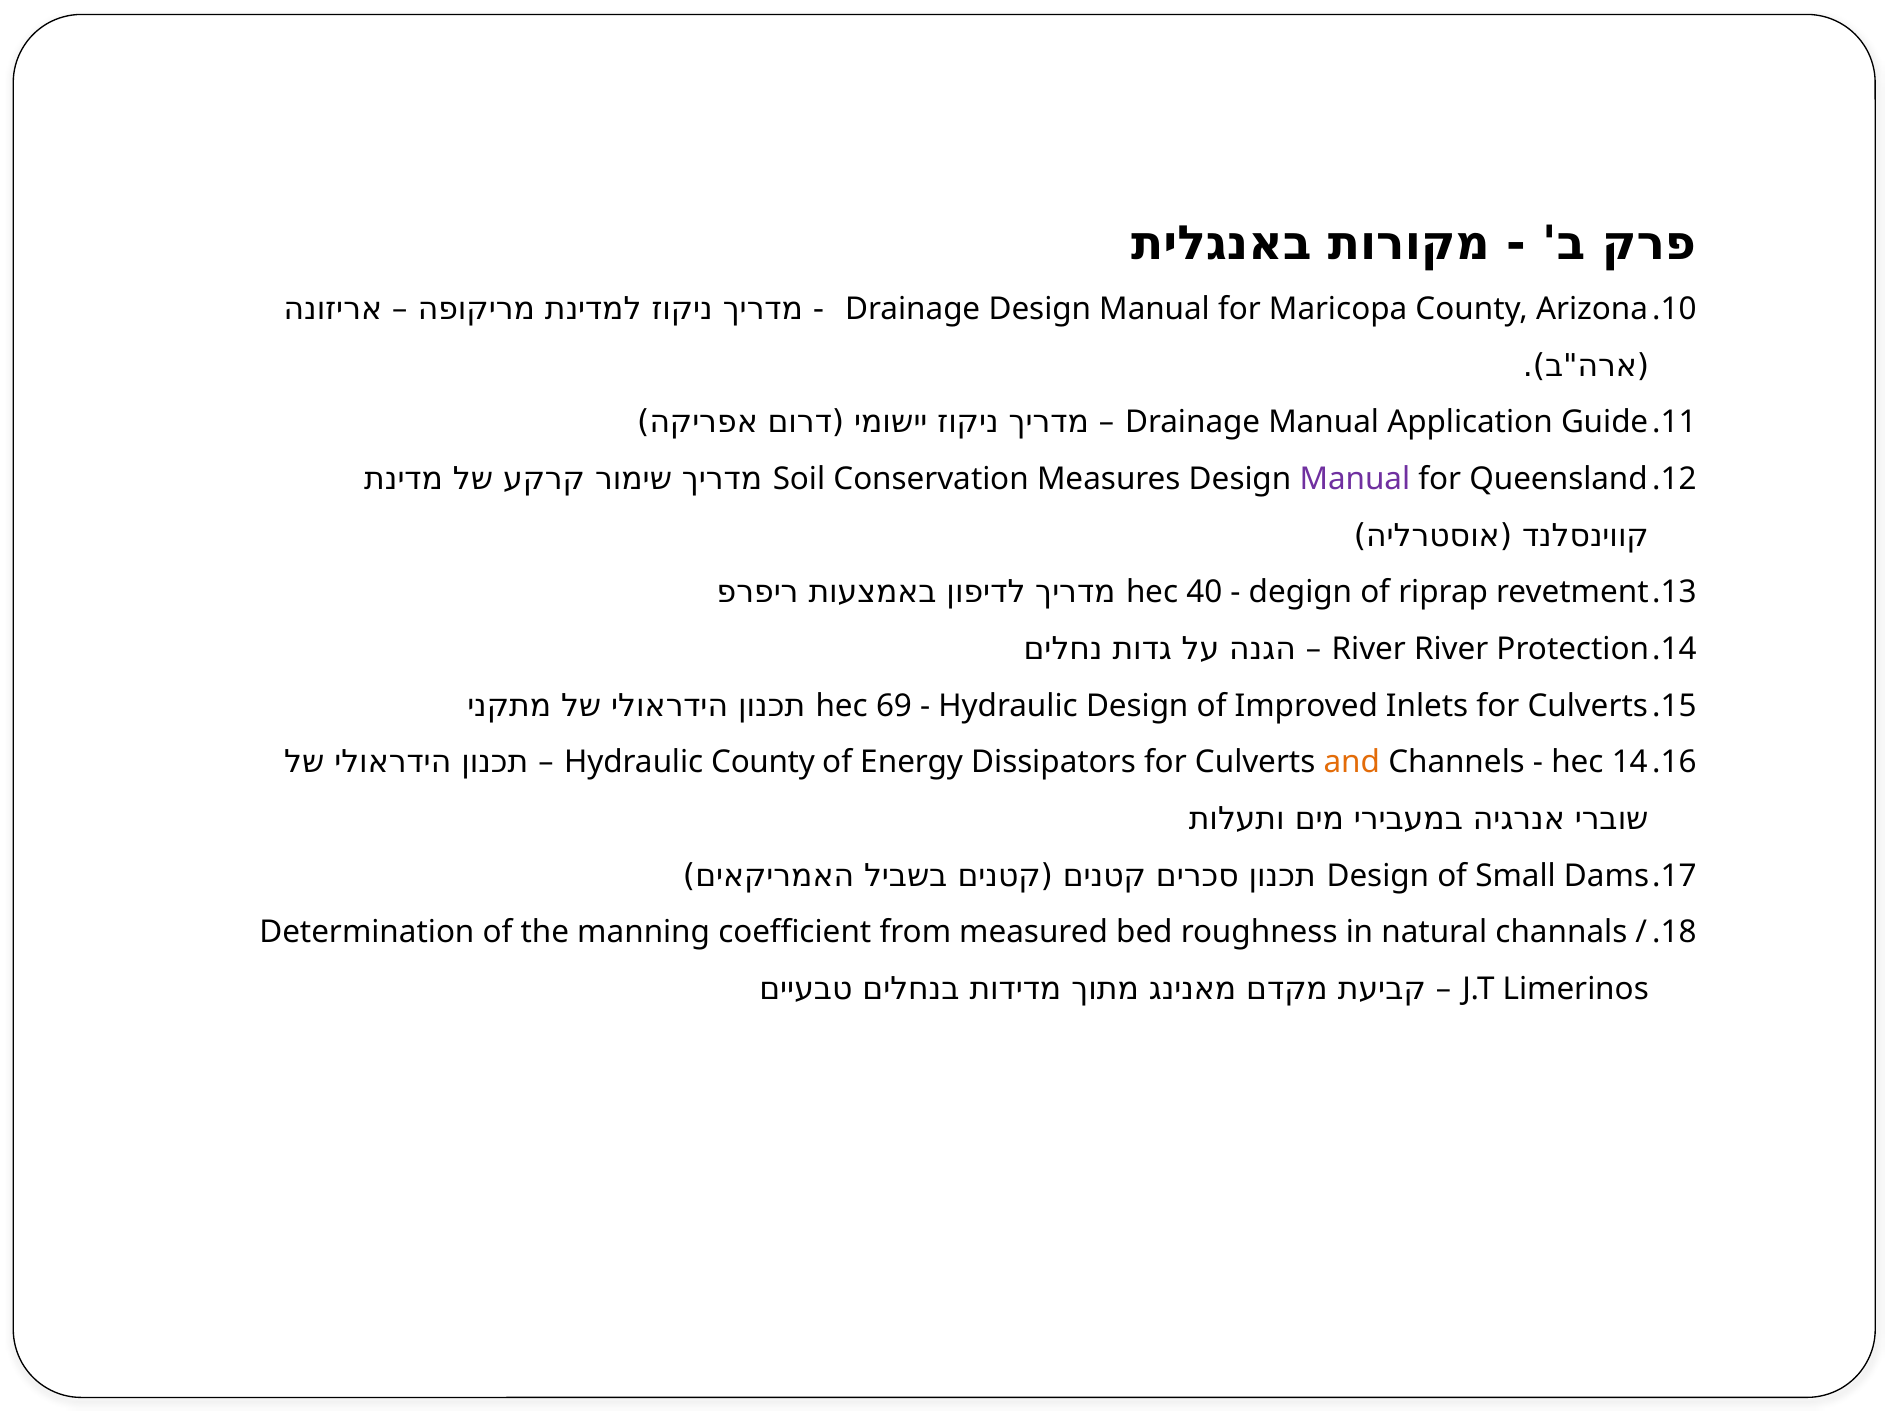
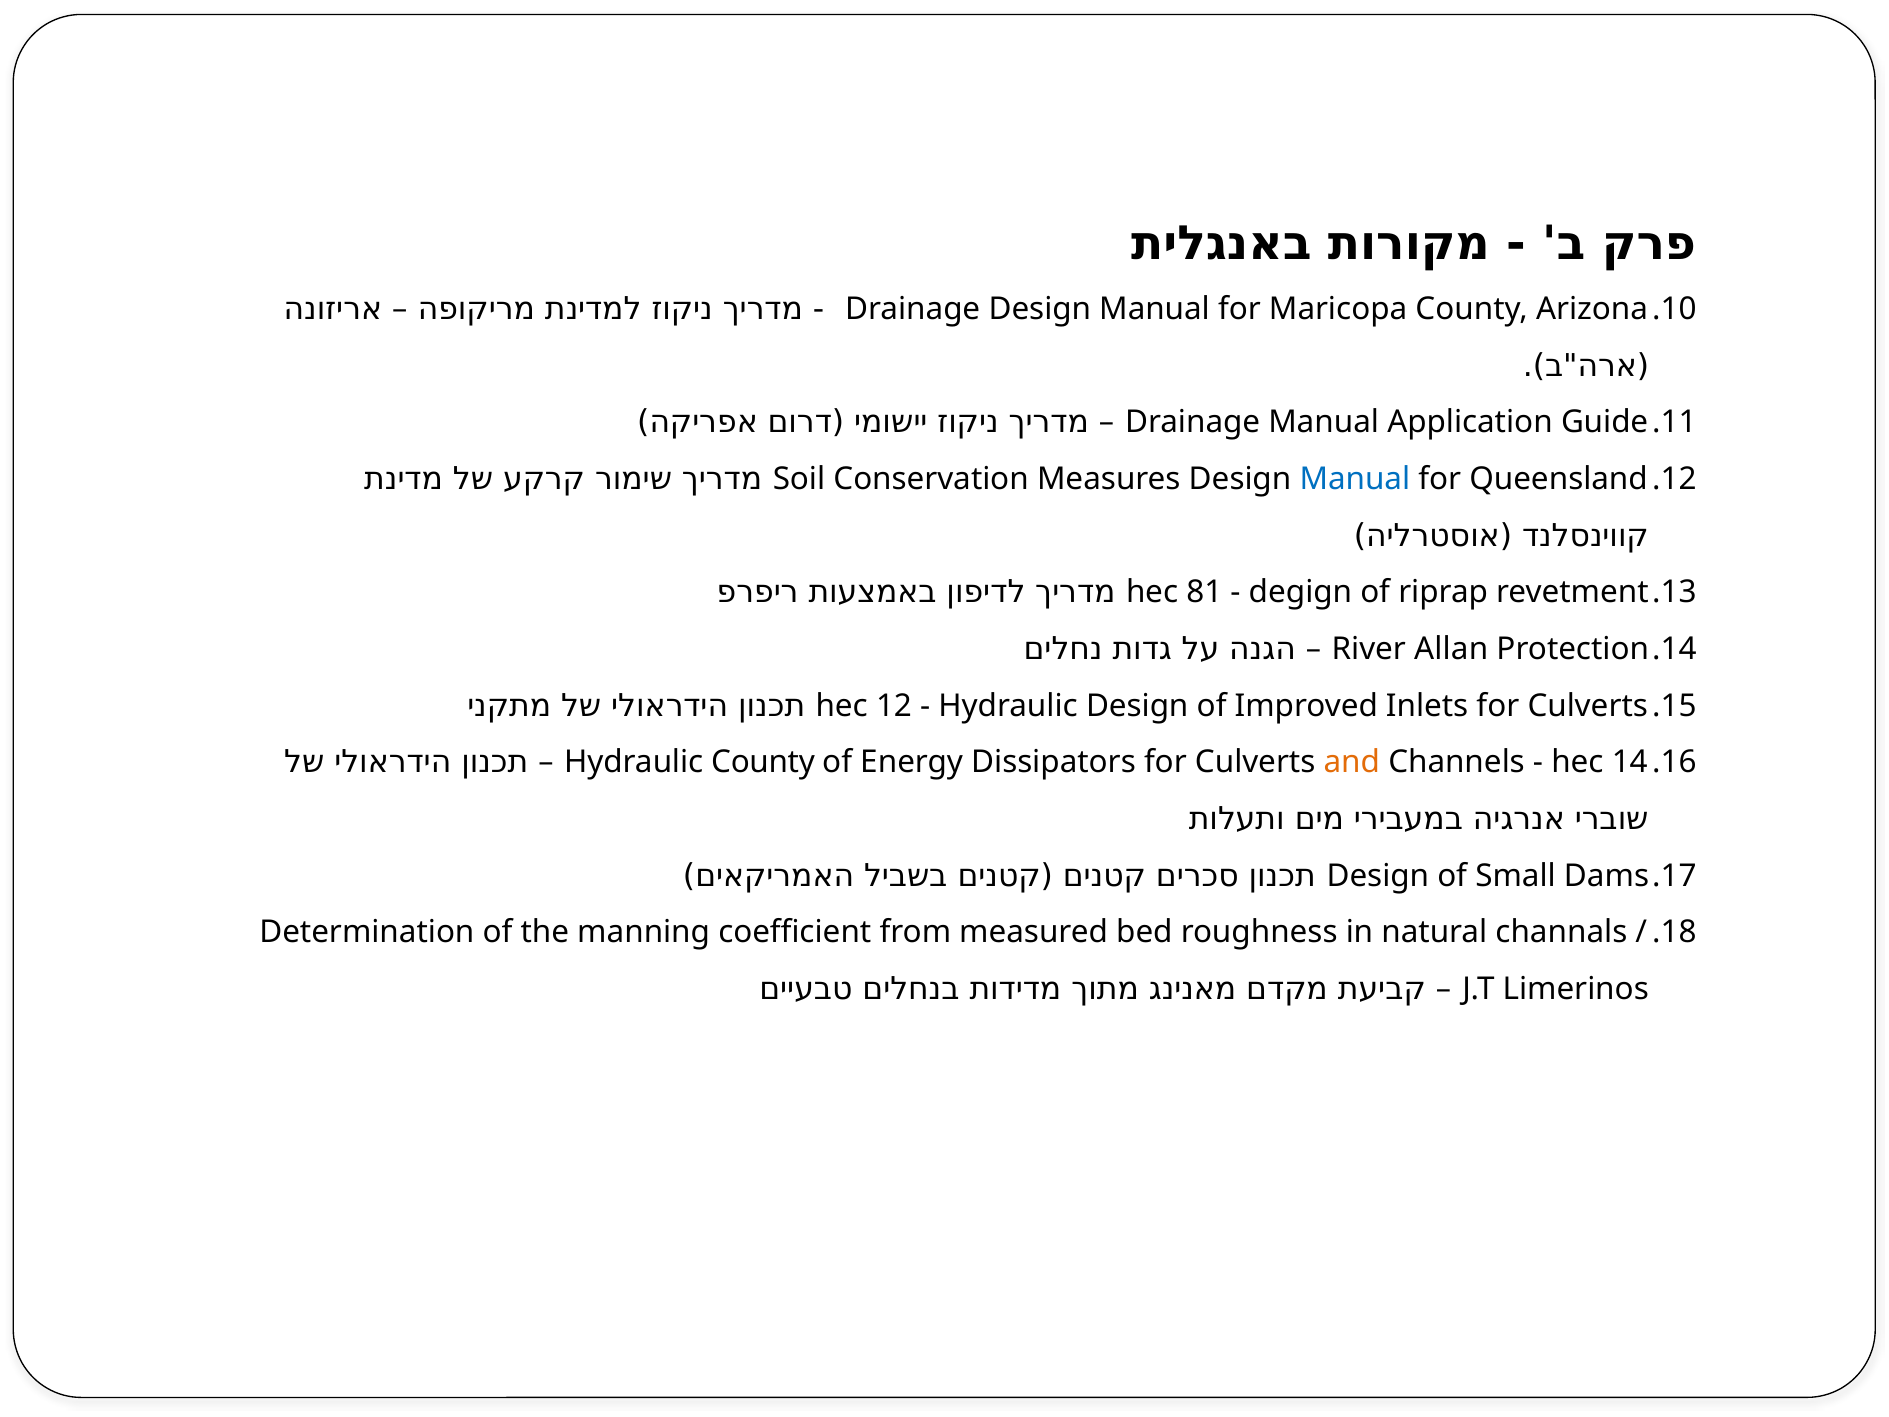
Manual colour: purple -> blue (1355, 479)
40: 40 -> 81 (1204, 592)
River River: River -> Allan (1451, 649)
69: 69 -> 12 (894, 706)
